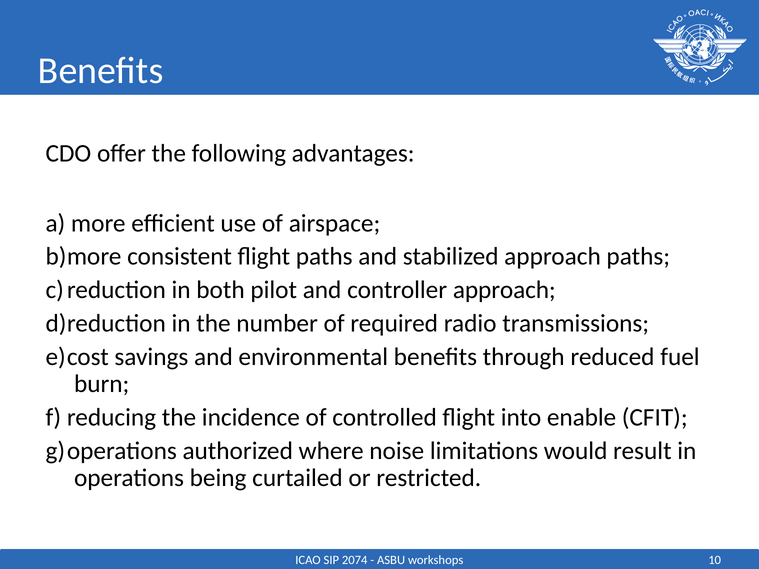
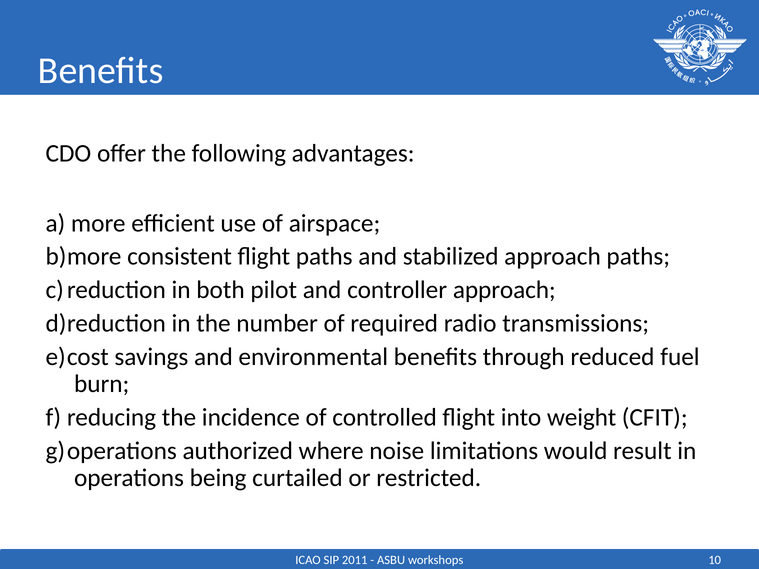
enable: enable -> weight (582, 418)
2074: 2074 -> 2011 (355, 561)
